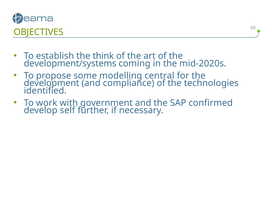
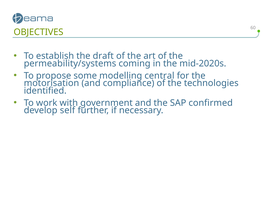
think: think -> draft (103, 56)
development/systems: development/systems -> permeability/systems (70, 64)
development: development -> motorisation (51, 83)
